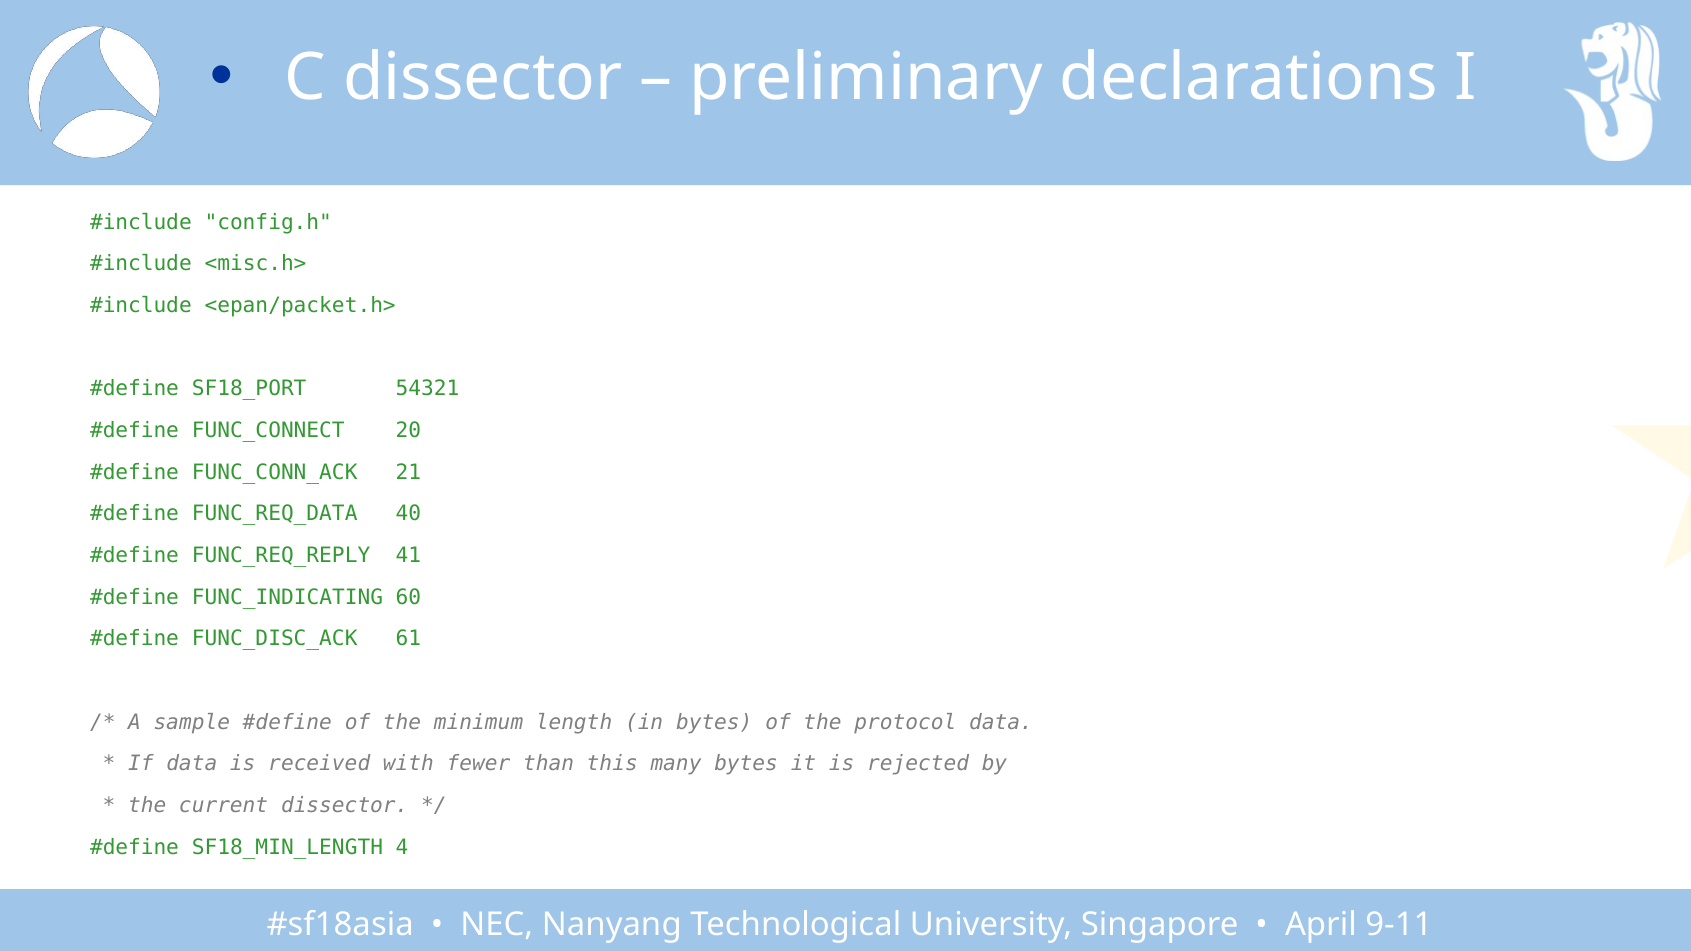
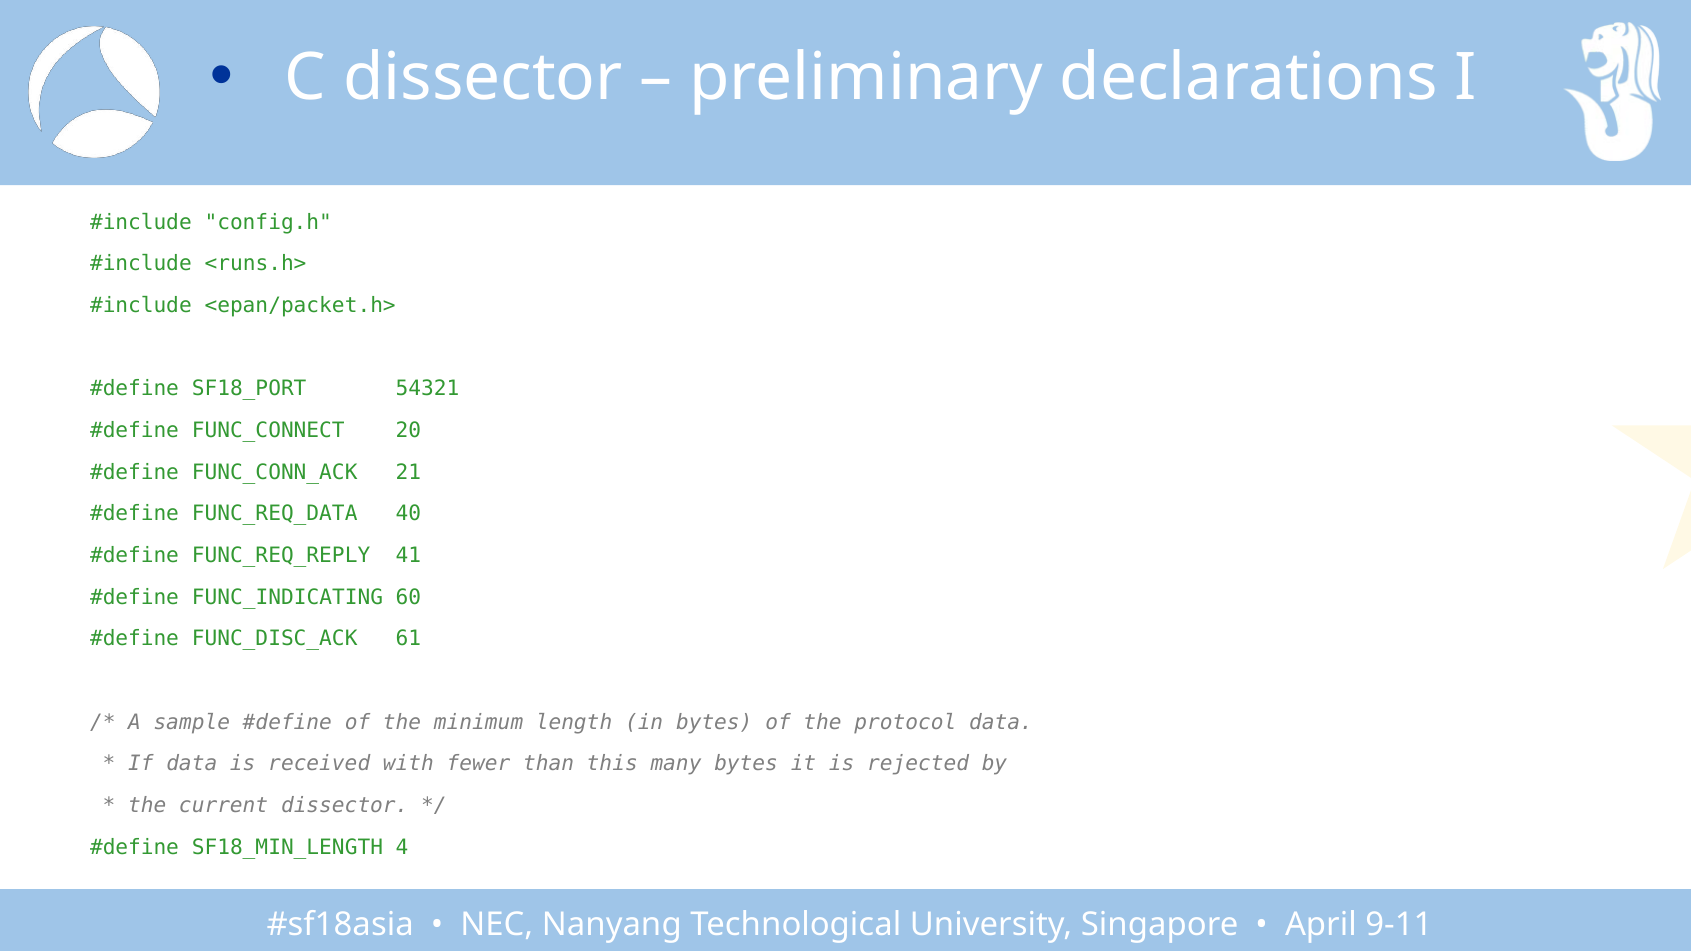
<misc.h>: <misc.h> -> <runs.h> (256, 264)
